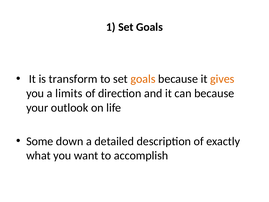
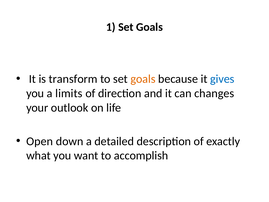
gives colour: orange -> blue (222, 79)
can because: because -> changes (214, 93)
Some: Some -> Open (40, 141)
